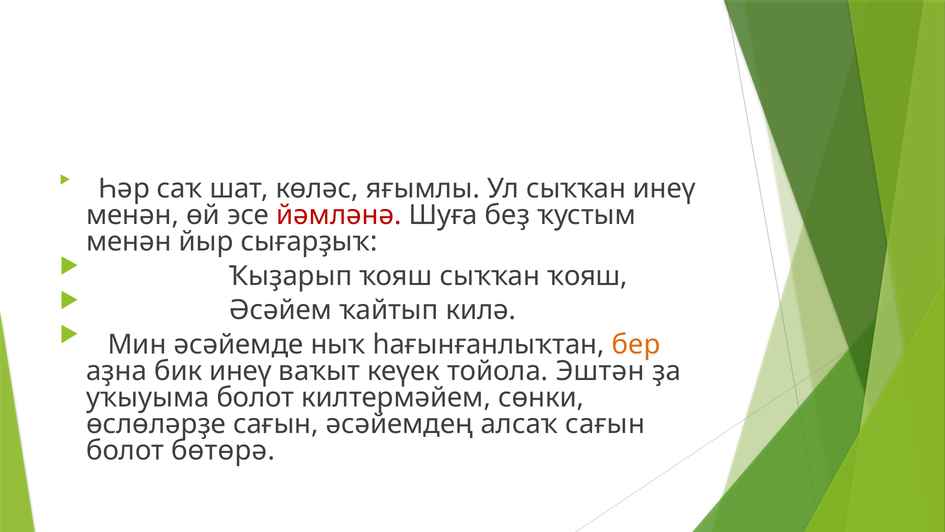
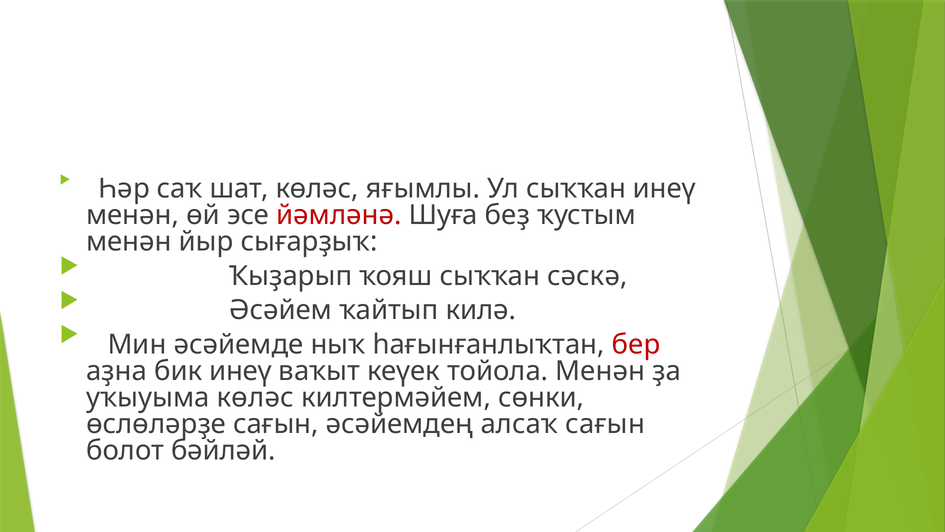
сыҡҡан ҡояш: ҡояш -> сәскә (587, 276)
бер colour: orange -> red (636, 344)
тойола Эштән: Эштән -> Менән (600, 371)
уҡыуыма болот: болот -> көләс (255, 397)
бөтөрә: бөтөрә -> бәйләй (223, 450)
